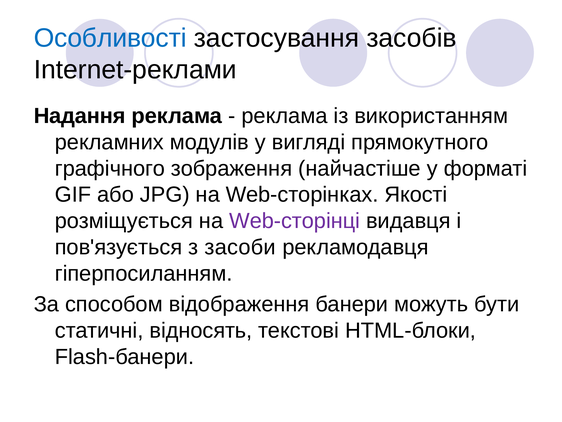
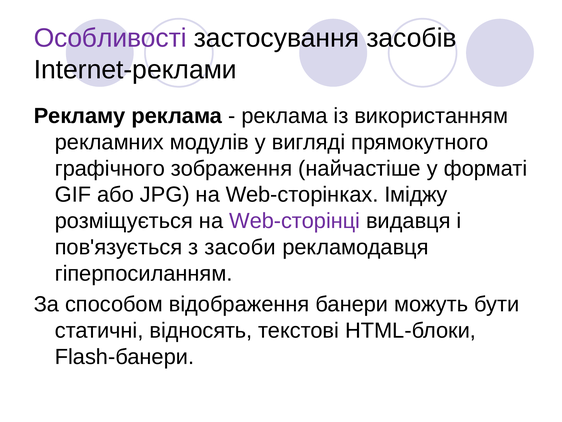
Особливості colour: blue -> purple (110, 38)
Надання: Надання -> Рекламу (80, 116)
Якості: Якості -> Іміджу (416, 195)
